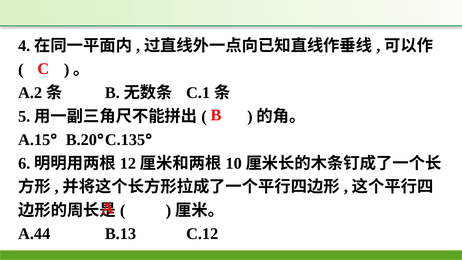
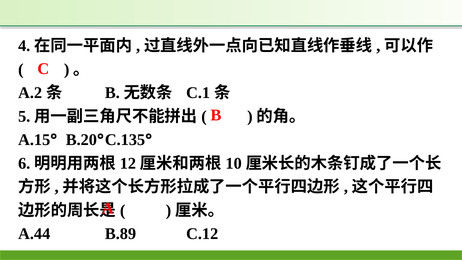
B.13: B.13 -> B.89 (120, 234)
